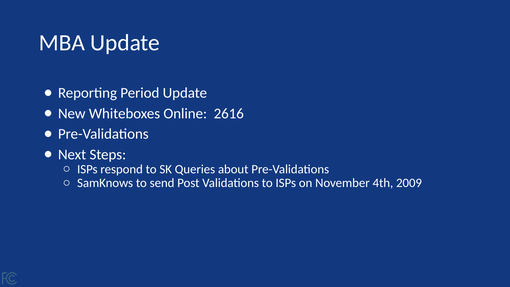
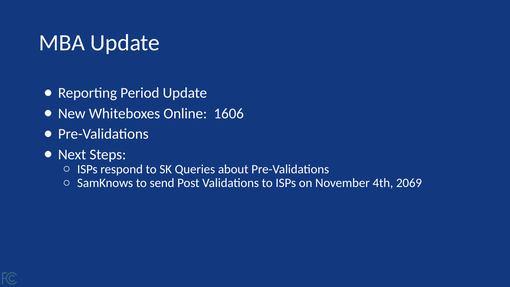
2616: 2616 -> 1606 (229, 113)
2009: 2009 -> 2069 (409, 183)
